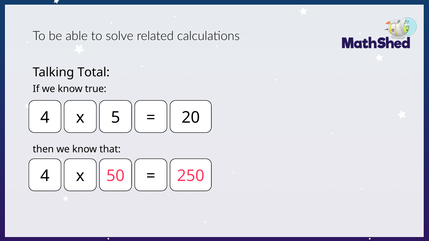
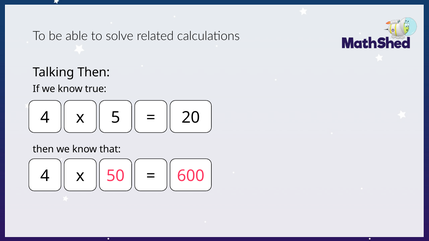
Talking Total: Total -> Then (94, 73)
250: 250 -> 600 (191, 176)
